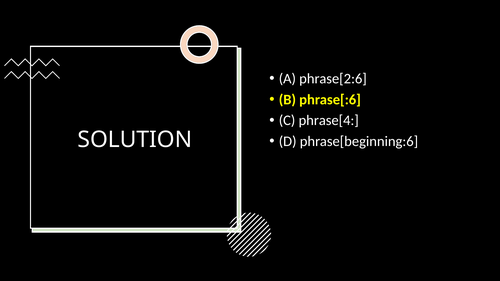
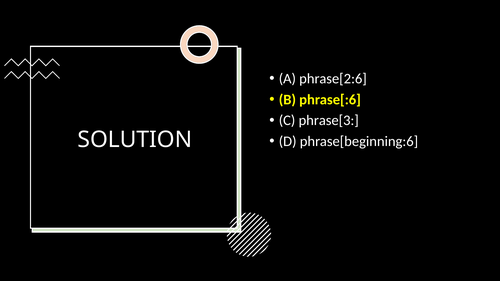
phrase[4: phrase[4 -> phrase[3 (329, 121)
